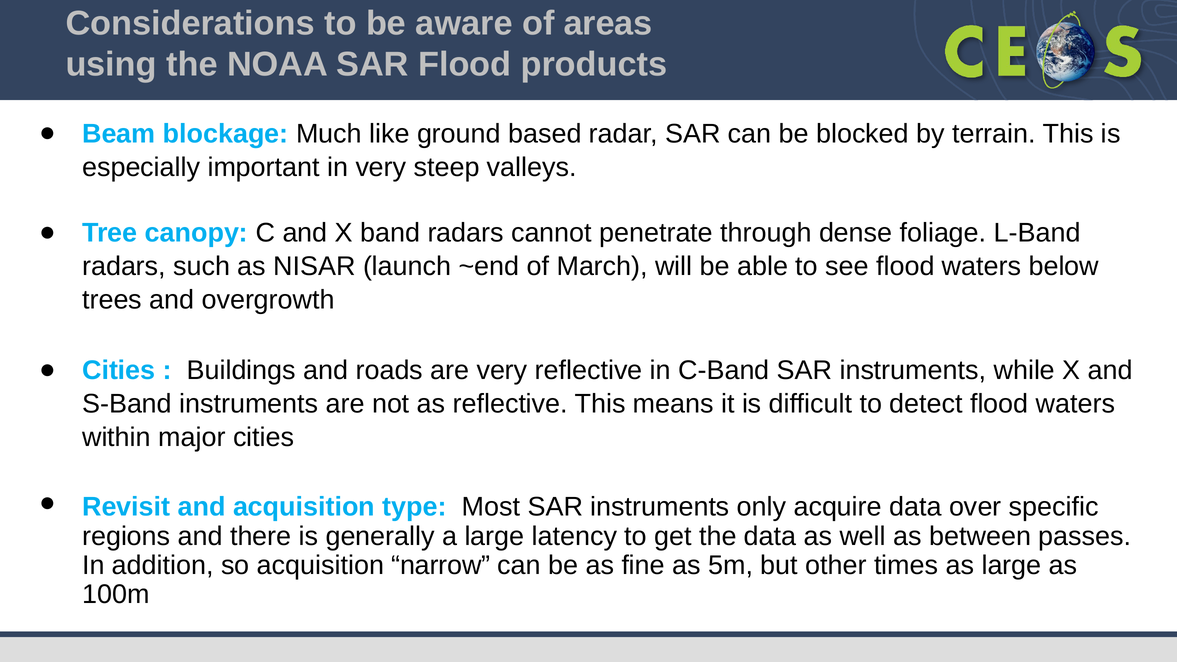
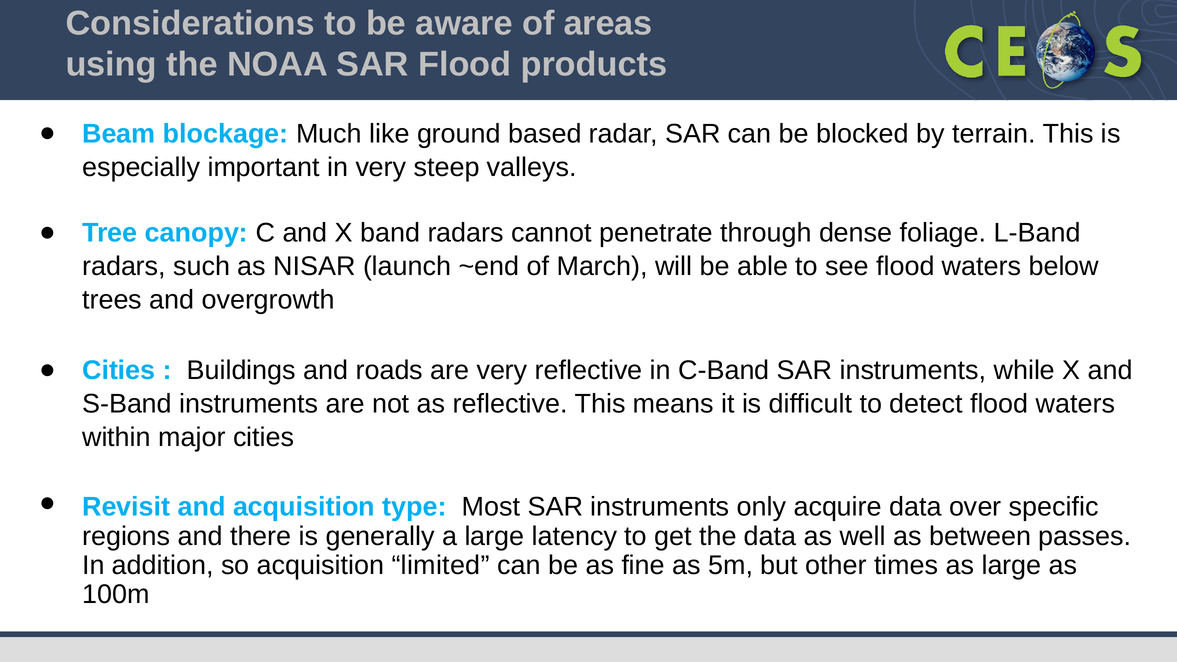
narrow: narrow -> limited (441, 565)
